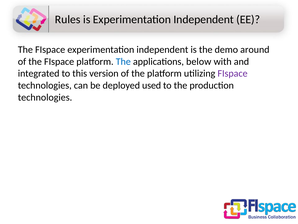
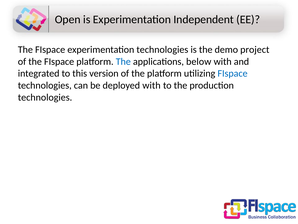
Rules: Rules -> Open (68, 19)
FIspace experimentation independent: independent -> technologies (162, 49)
around: around -> project (255, 49)
FIspace colour: purple -> blue (233, 73)
deployed used: used -> with (151, 85)
